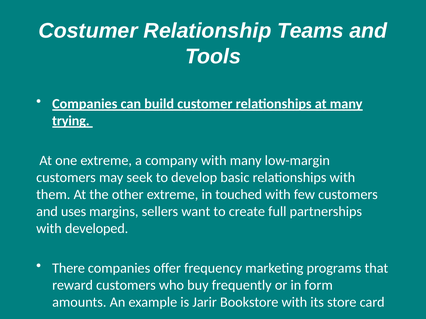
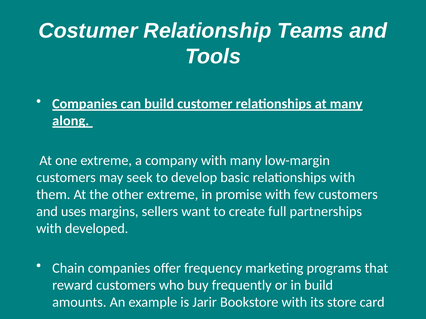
trying: trying -> along (71, 121)
touched: touched -> promise (239, 195)
There: There -> Chain (68, 269)
in form: form -> build (319, 286)
